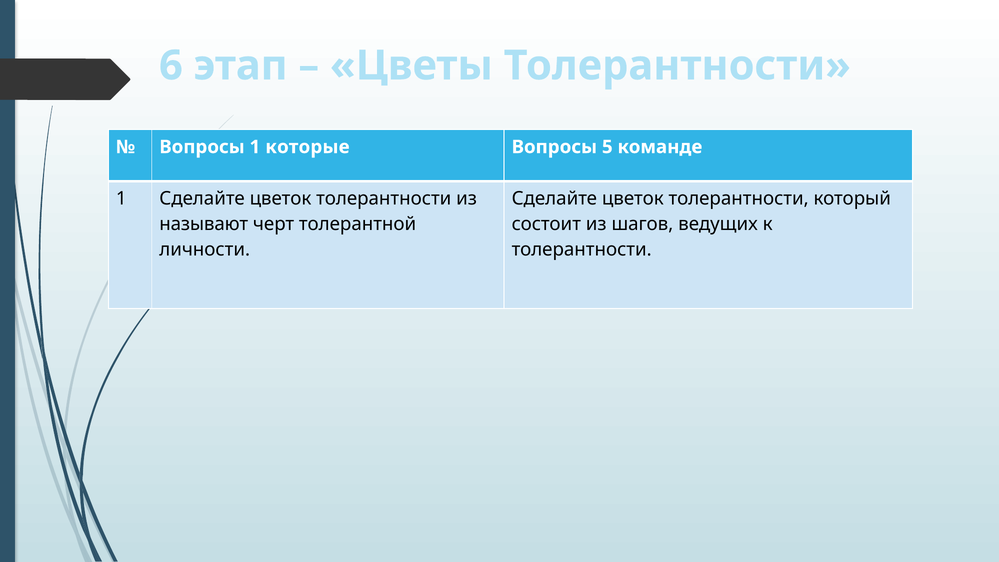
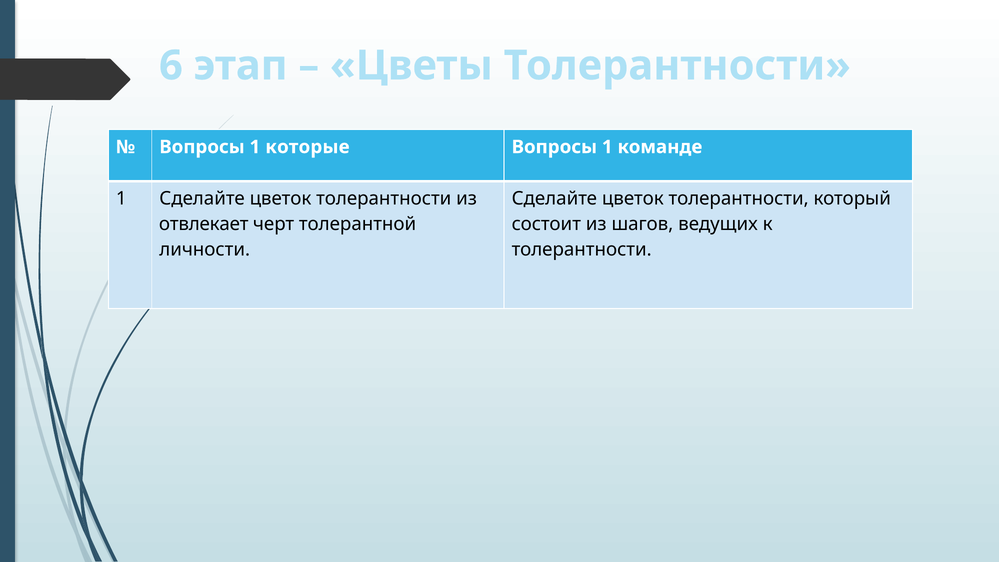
5: 5 -> 1 (607, 147)
называют: называют -> отвлекает (204, 224)
